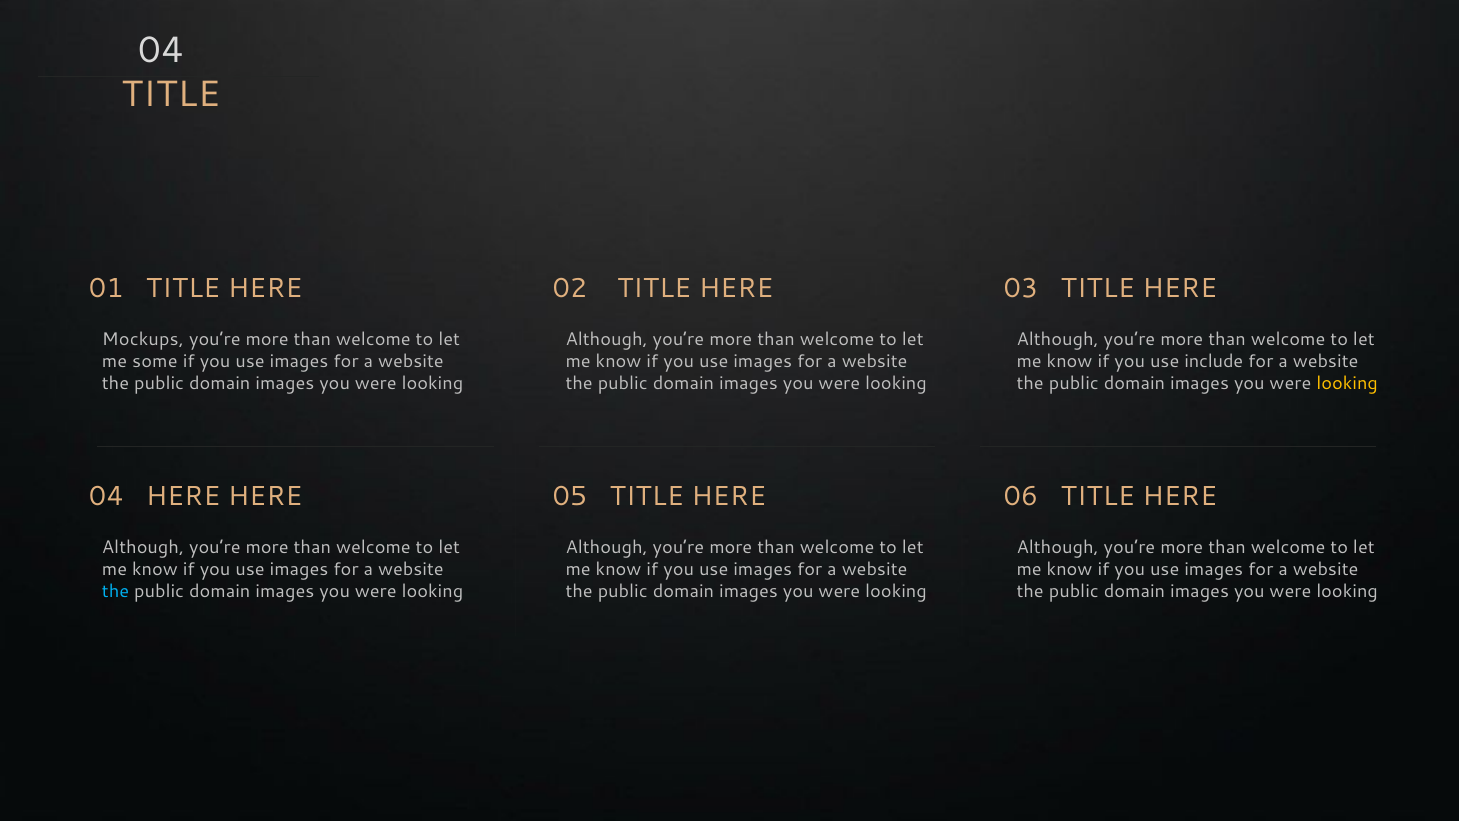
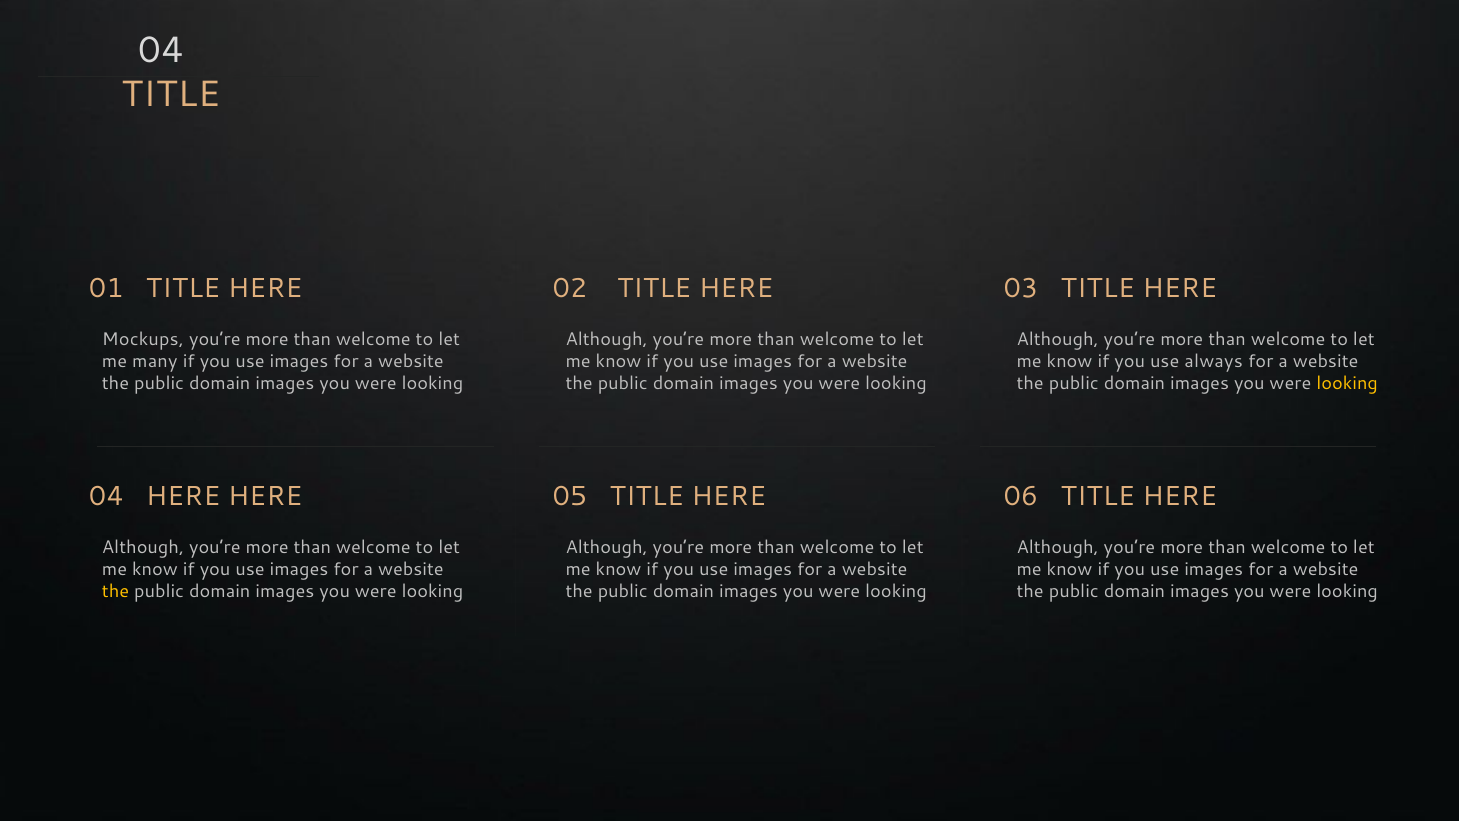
some: some -> many (155, 361)
include: include -> always (1214, 361)
the colour: light blue -> yellow (116, 592)
